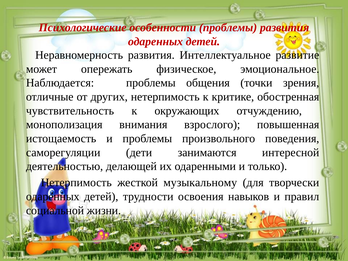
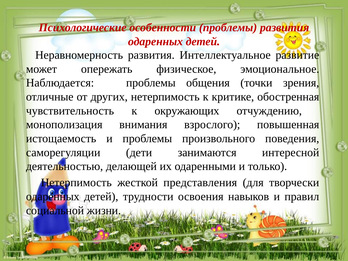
музыкальному: музыкальному -> представления (200, 183)
